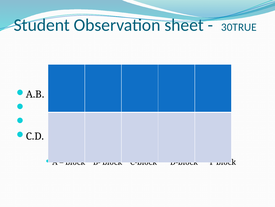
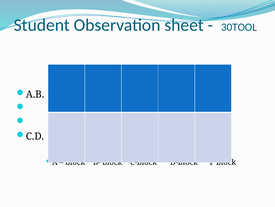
30TRUE: 30TRUE -> 30TOOL (239, 27)
